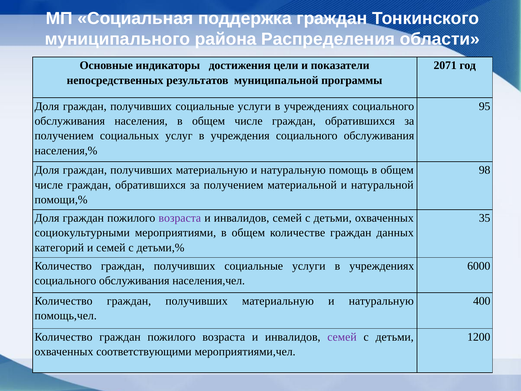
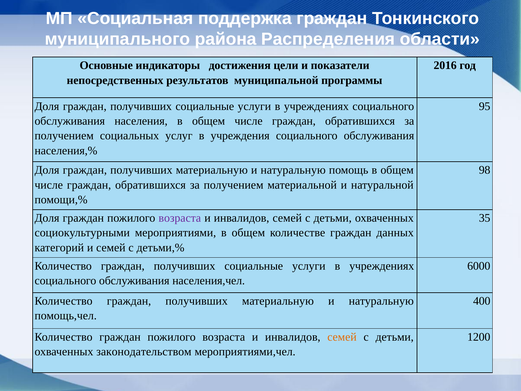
2071: 2071 -> 2016 (445, 65)
семей colour: purple -> orange (342, 337)
соответствующими: соответствующими -> законодательством (144, 352)
